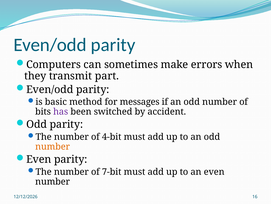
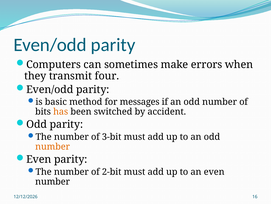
part: part -> four (107, 76)
has colour: purple -> orange (61, 111)
4-bit: 4-bit -> 3-bit (112, 136)
7-bit: 7-bit -> 2-bit (112, 171)
